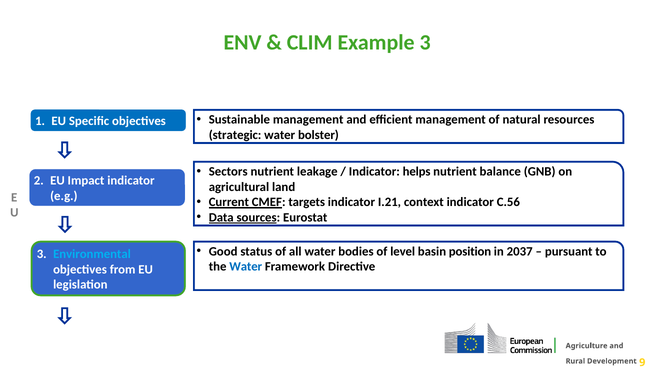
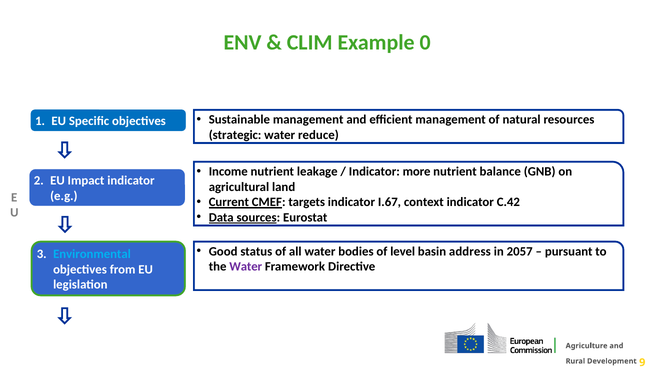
Example 3: 3 -> 0 (425, 42)
bolster: bolster -> reduce (318, 135)
Sectors: Sectors -> Income (228, 172)
helps: helps -> more (417, 172)
I.21: I.21 -> I.67 (389, 202)
C.56: C.56 -> C.42 (508, 202)
position: position -> address (470, 252)
2037: 2037 -> 2057 (520, 252)
Water colour: blue -> purple (246, 267)
